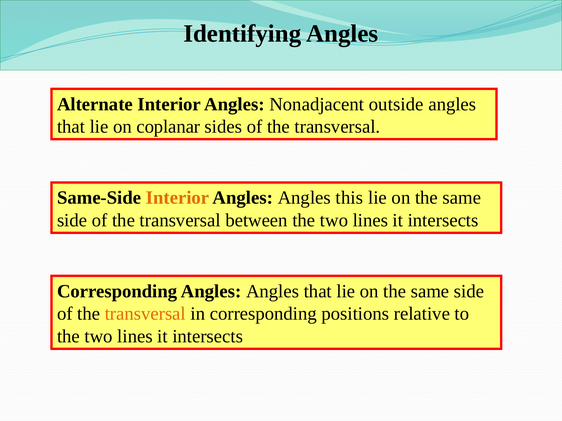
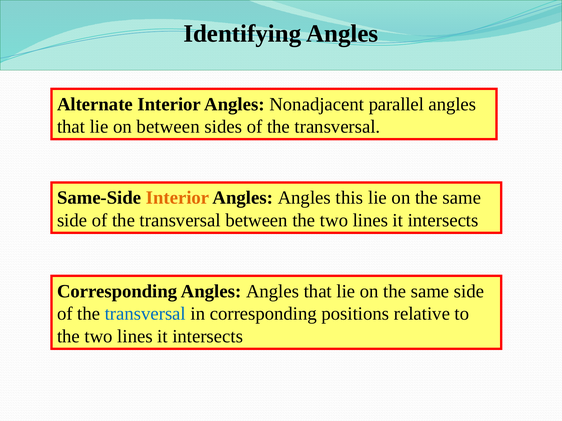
outside: outside -> parallel (396, 104)
on coplanar: coplanar -> between (168, 127)
transversal colour: orange -> blue (145, 314)
